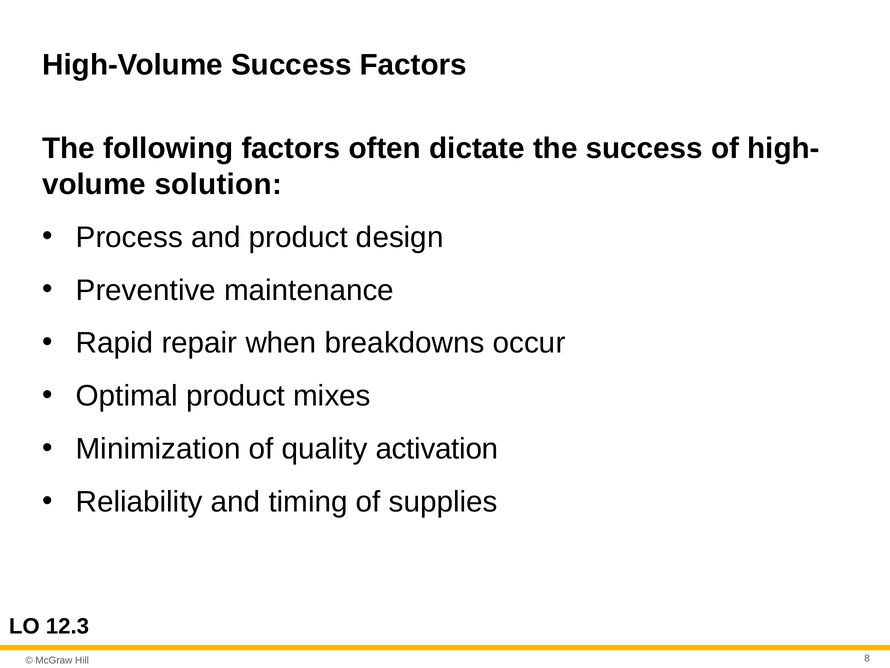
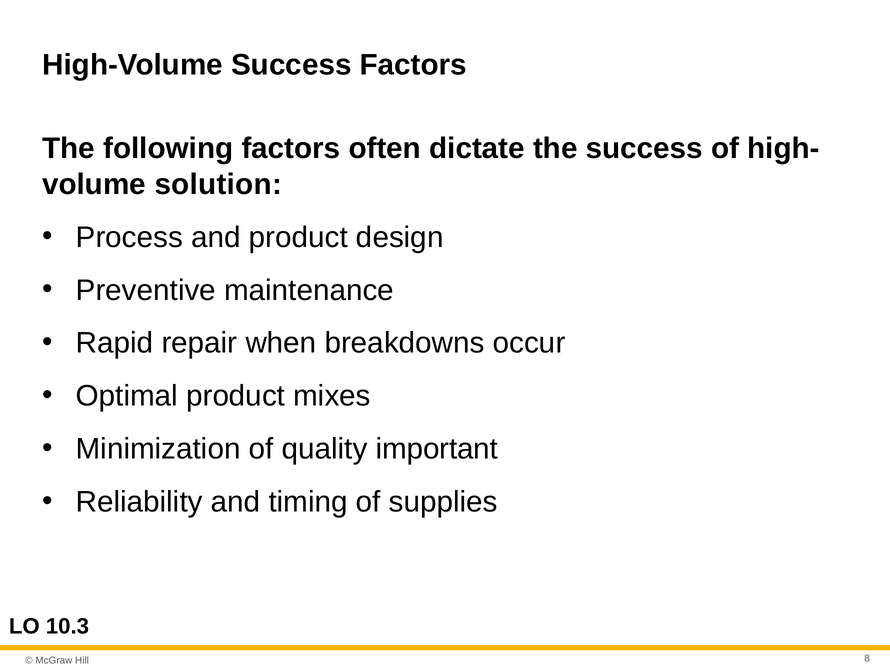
activation: activation -> important (437, 449)
12.3: 12.3 -> 10.3 (67, 626)
